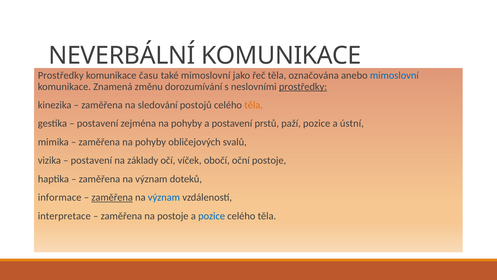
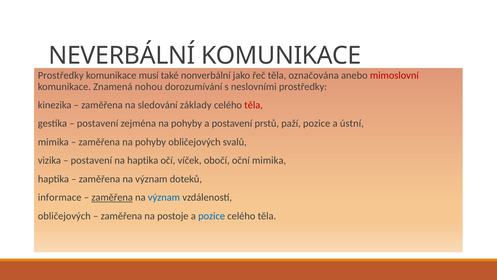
času: času -> musí (149, 75)
také mimoslovní: mimoslovní -> nonverbální (206, 75)
mimoslovní colour: blue -> red (394, 75)
změnu: změnu -> nohou (149, 86)
prostředky underline: present -> none (303, 86)
postojů: postojů -> základy (196, 105)
těla colour: orange -> red (254, 105)
na základy: základy -> haptika (143, 160)
oční postoje: postoje -> mimika (269, 160)
interpretace: interpretace -> obličejových (64, 216)
